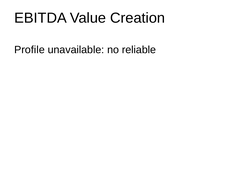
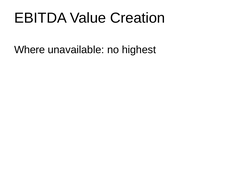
Profile: Profile -> Where (30, 50)
reliable: reliable -> highest (139, 50)
